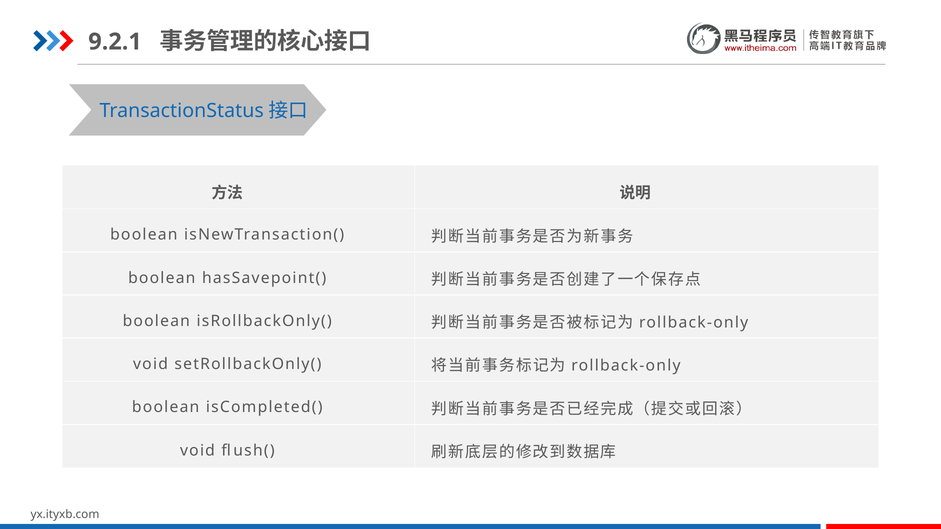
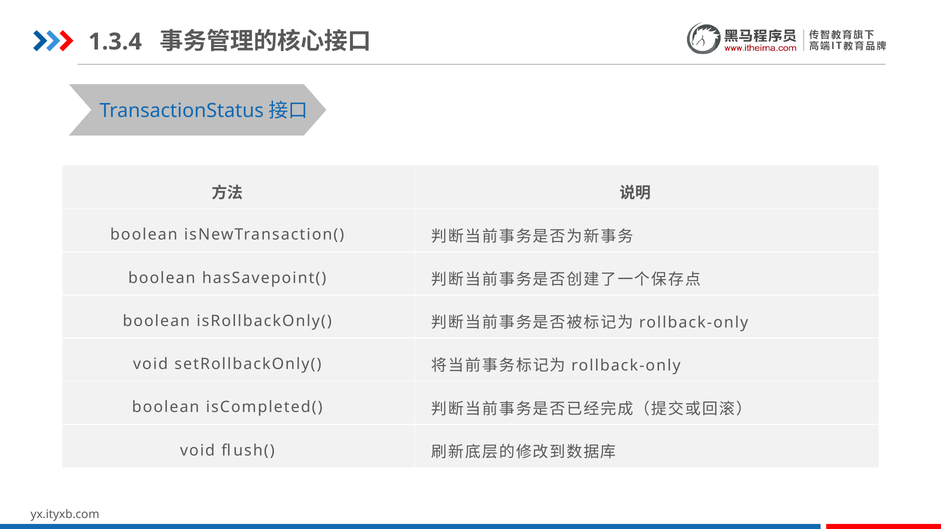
9.2.1: 9.2.1 -> 1.3.4 (115, 42)
